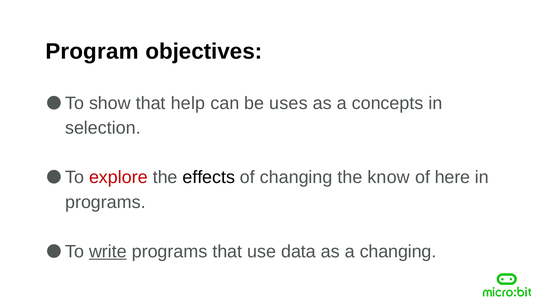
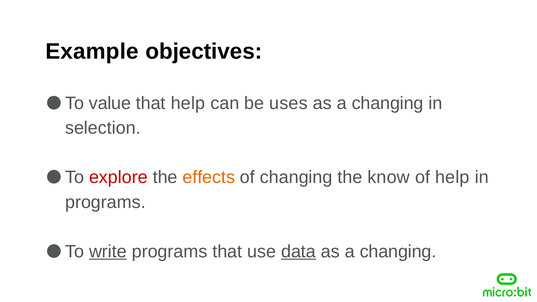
Program: Program -> Example (92, 52)
show: show -> value (110, 103)
concepts: concepts -> changing (388, 103)
effects colour: black -> orange (209, 177)
of here: here -> help (452, 177)
data underline: none -> present (298, 252)
